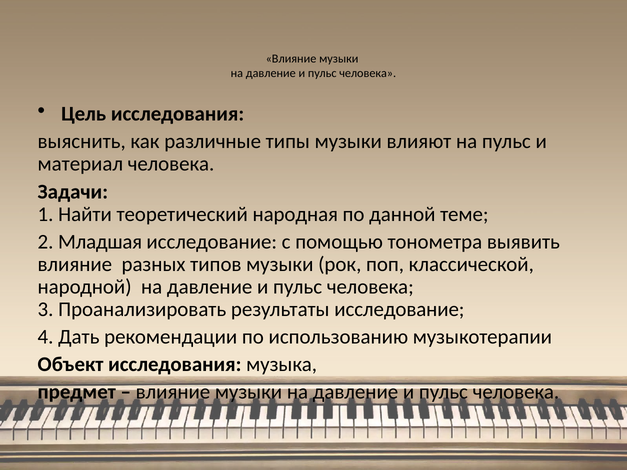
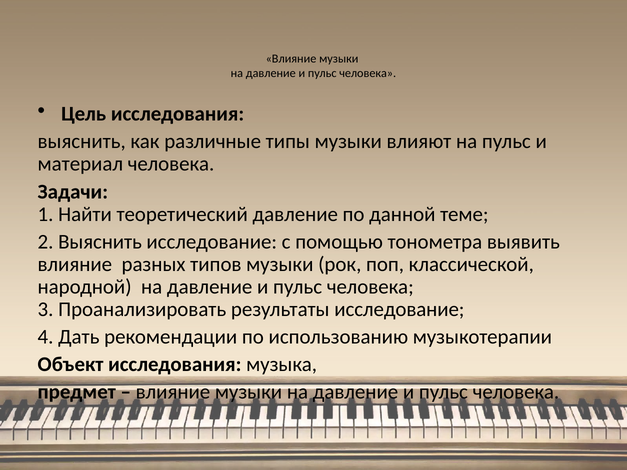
теоретический народная: народная -> давление (295, 214)
2 Младшая: Младшая -> Выяснить (100, 242)
